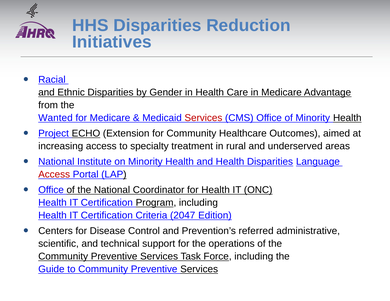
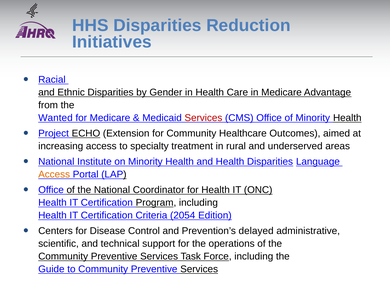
Access colour: red -> orange (54, 175)
2047: 2047 -> 2054 (183, 216)
referred: referred -> delayed (256, 231)
